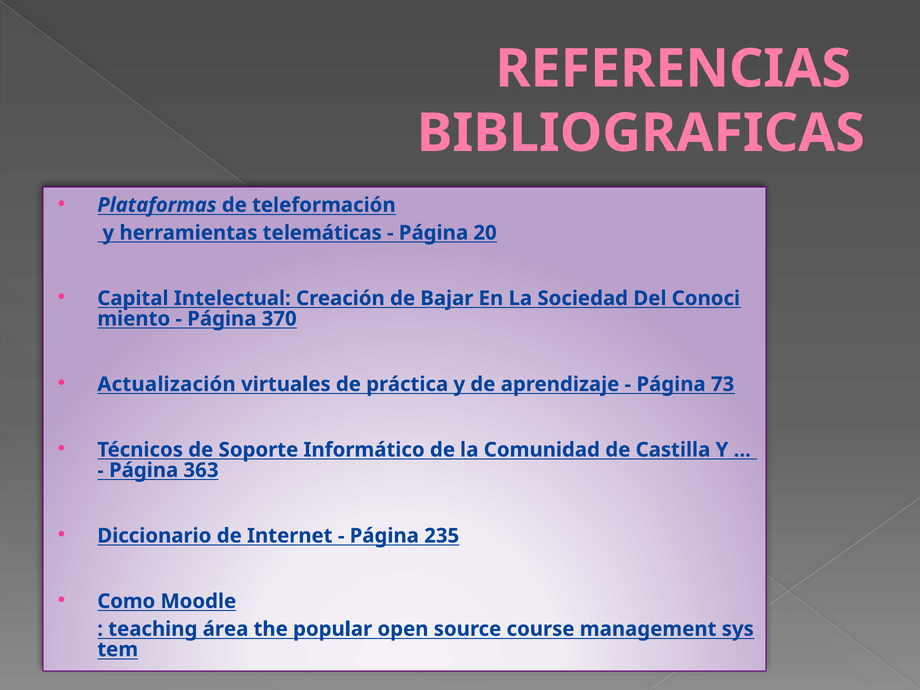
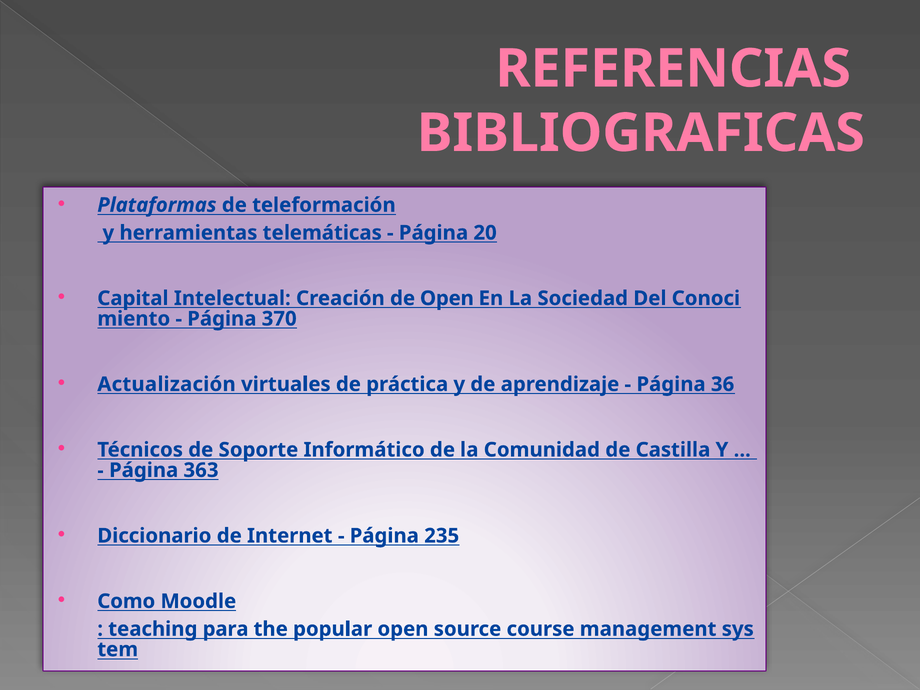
de Bajar: Bajar -> Open (447, 298)
73: 73 -> 36 (723, 384)
área: área -> para (226, 629)
